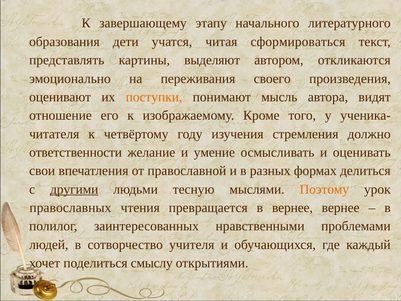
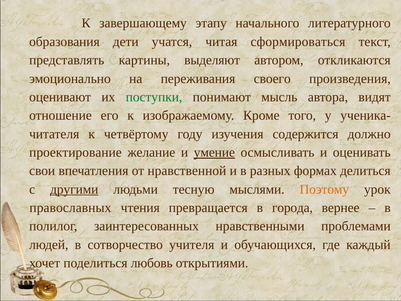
поступки colour: orange -> green (154, 97)
стремления: стремления -> содержится (306, 134)
ответственности: ответственности -> проектирование (75, 152)
умение underline: none -> present (214, 152)
православной: православной -> нравственной (187, 171)
в вернее: вернее -> города (292, 208)
смыслу: смыслу -> любовь (152, 263)
